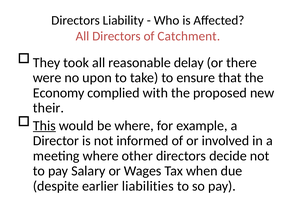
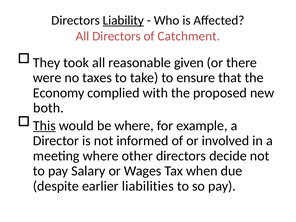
Liability underline: none -> present (123, 20)
delay: delay -> given (189, 63)
upon: upon -> taxes (97, 78)
their: their -> both (49, 108)
